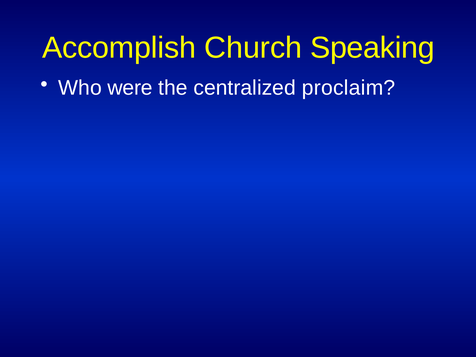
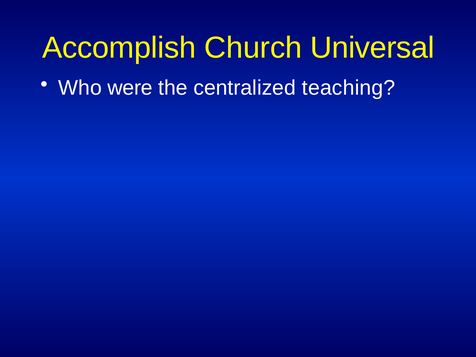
Speaking: Speaking -> Universal (372, 48)
proclaim: proclaim -> teaching (349, 88)
